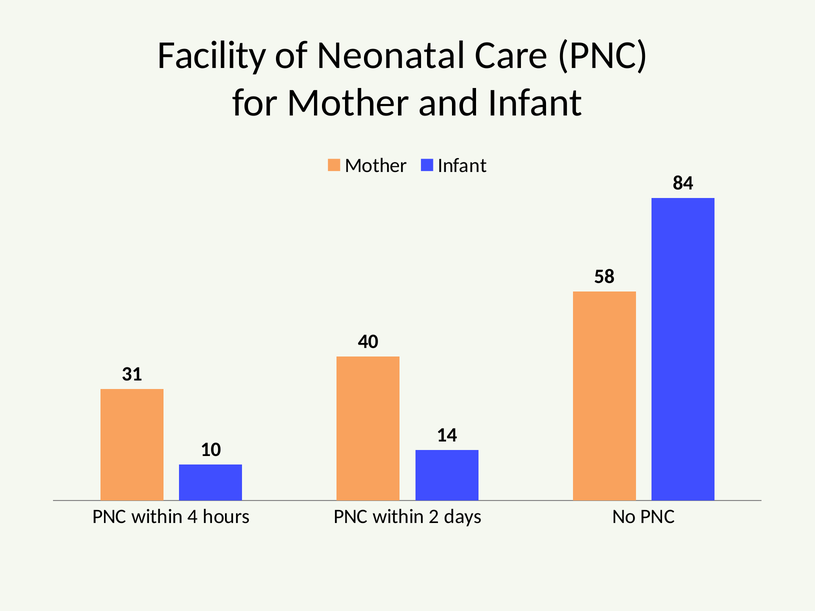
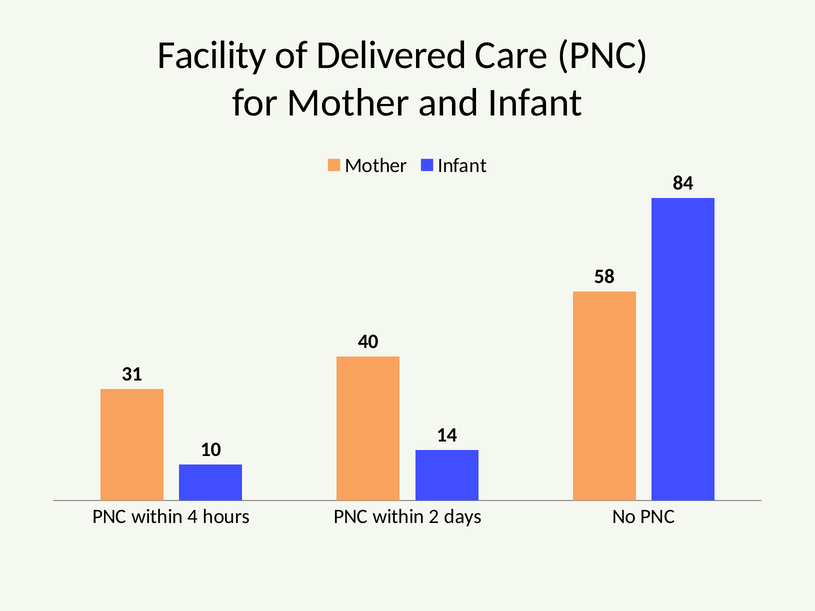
Neonatal: Neonatal -> Delivered (392, 55)
